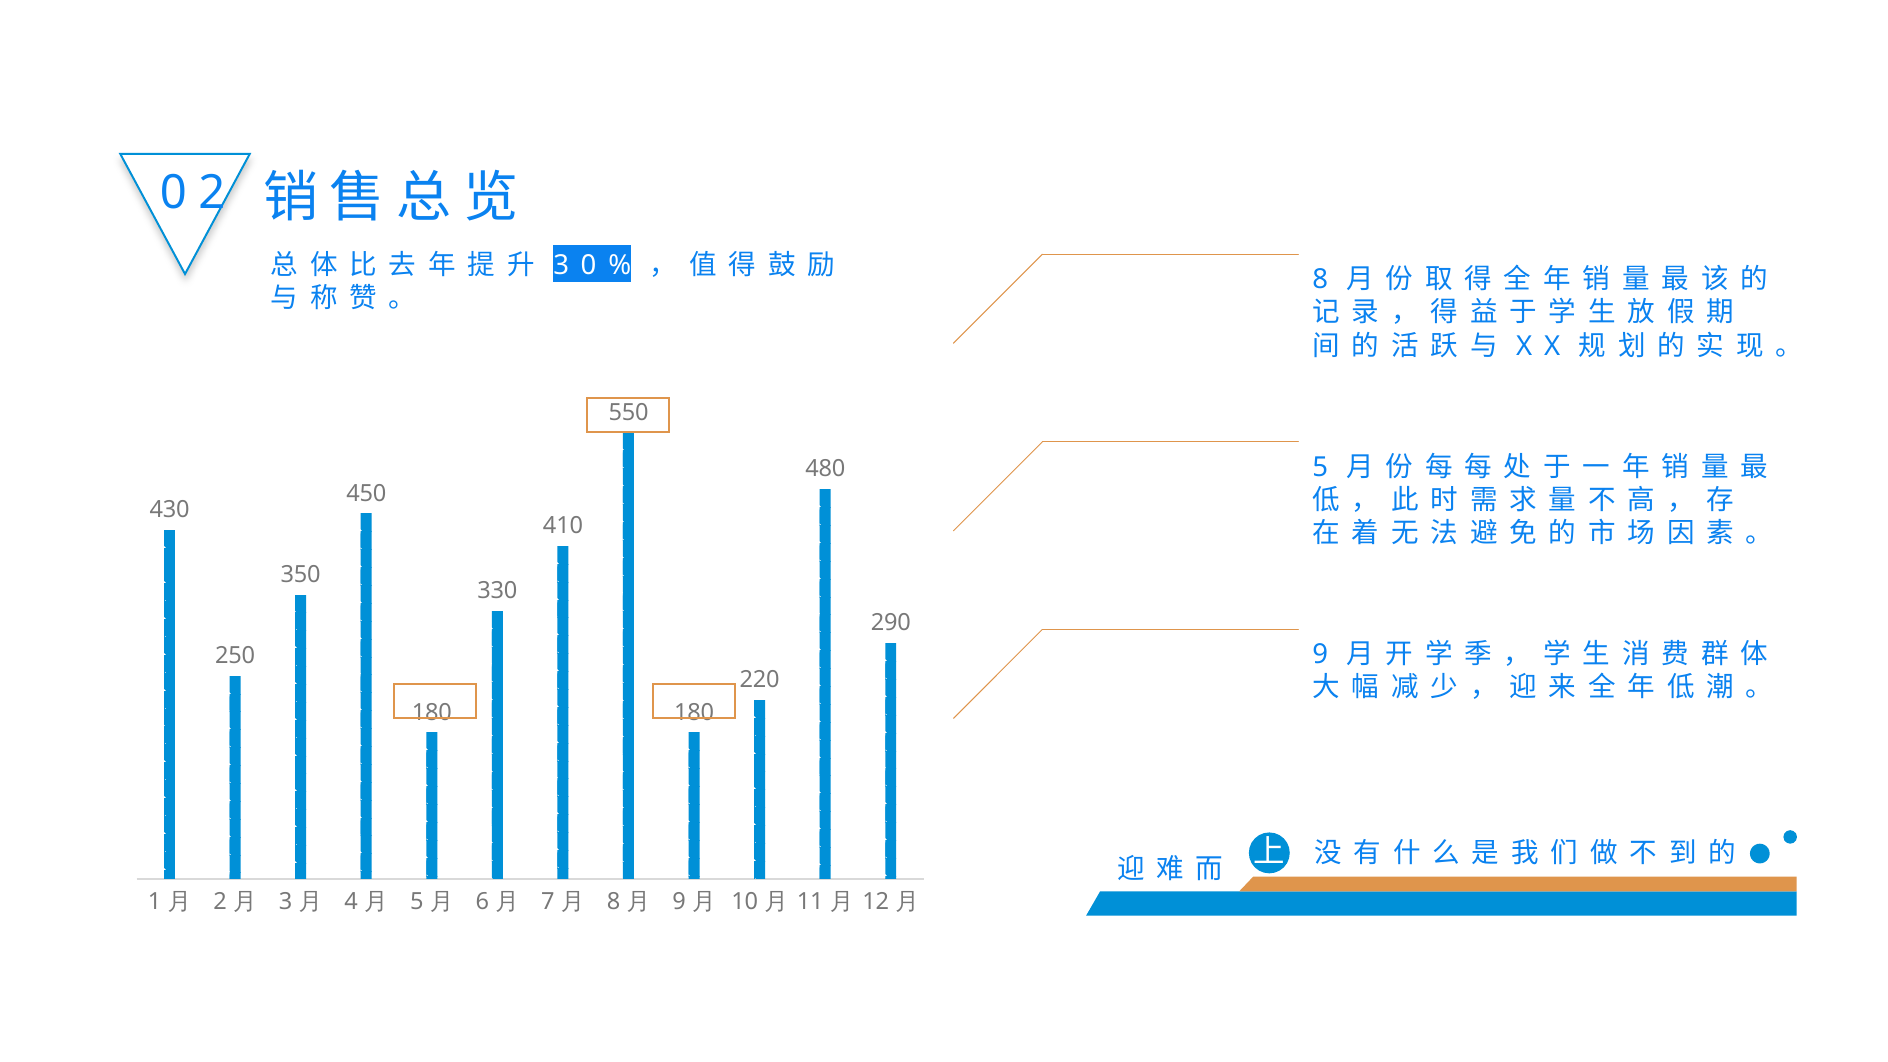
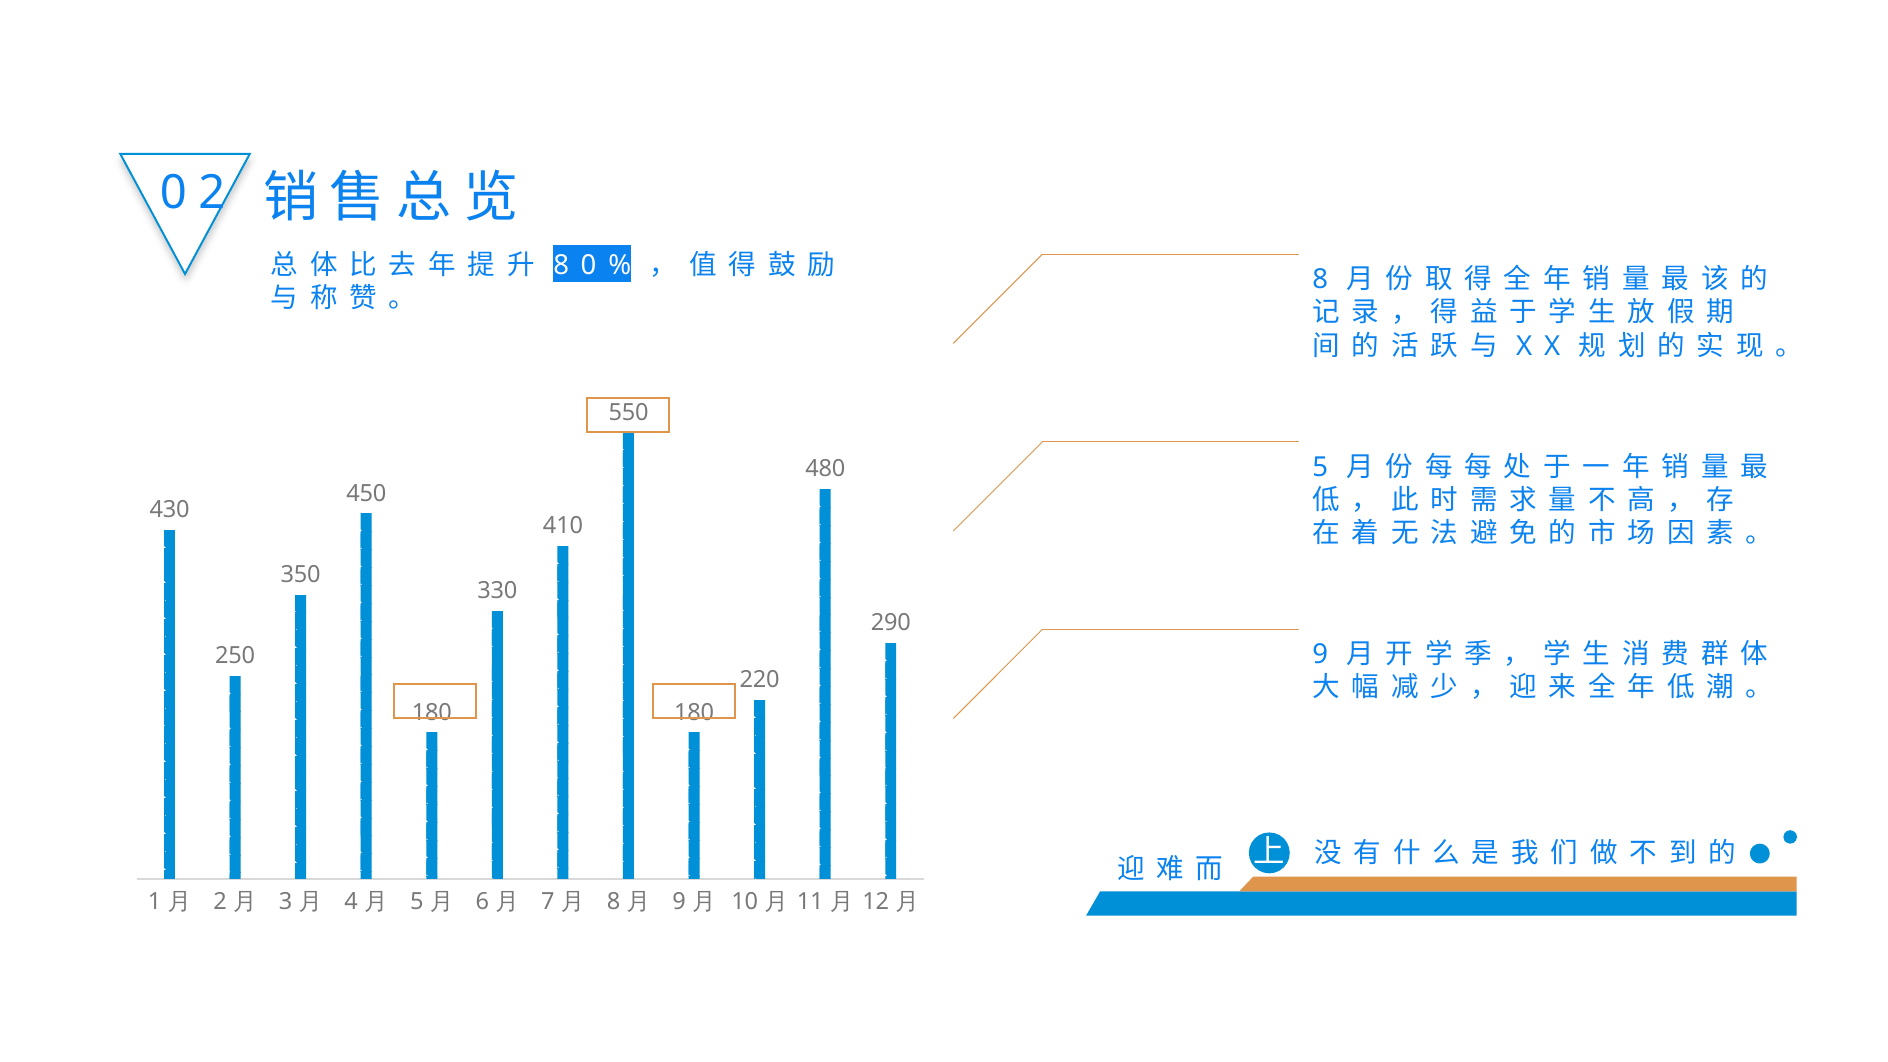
3: 3 -> 8 (561, 265)
